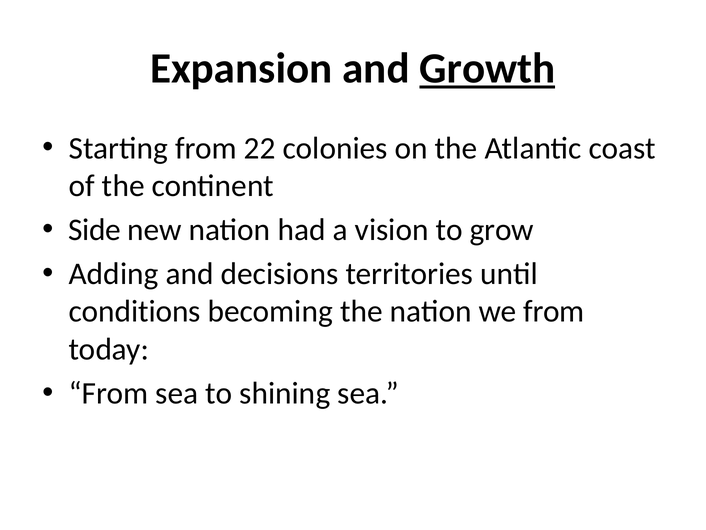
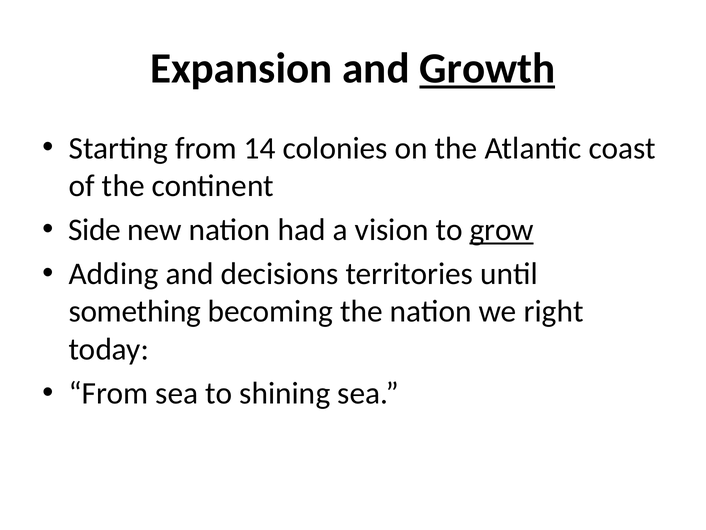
22: 22 -> 14 (260, 148)
grow underline: none -> present (502, 230)
conditions: conditions -> something (135, 311)
we from: from -> right (554, 311)
